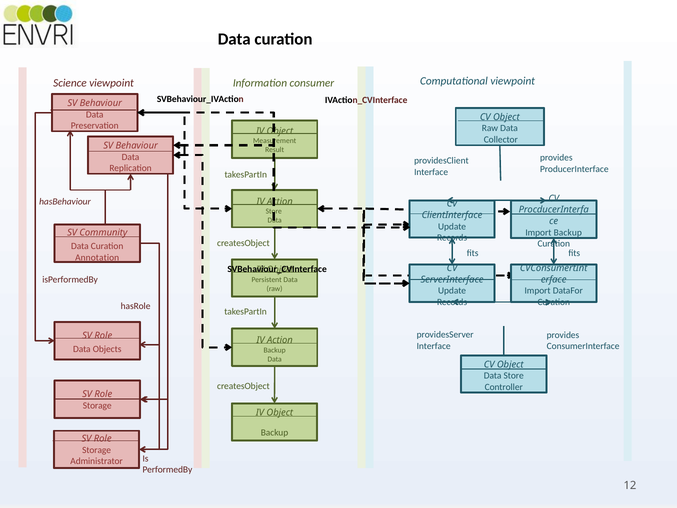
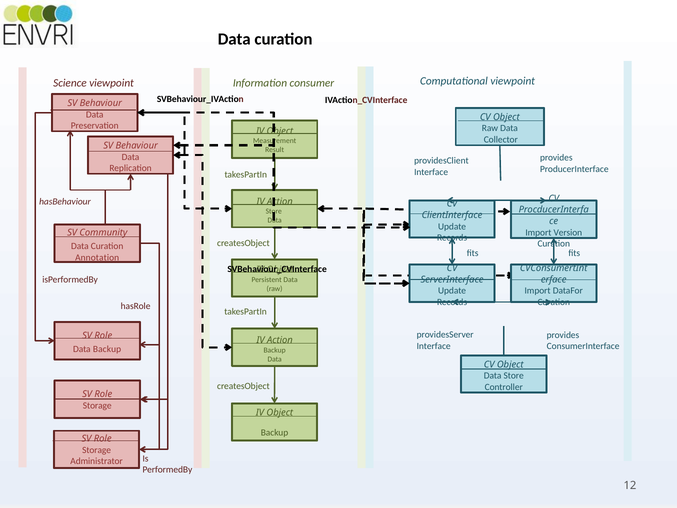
Import Backup: Backup -> Version (568, 232)
Data Objects: Objects -> Backup (107, 349)
